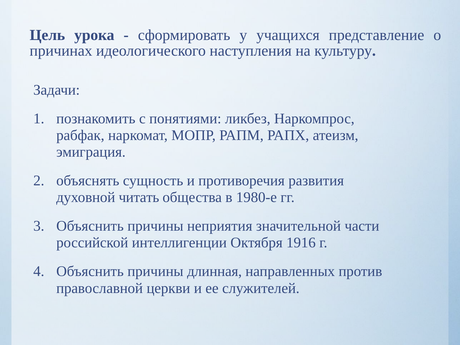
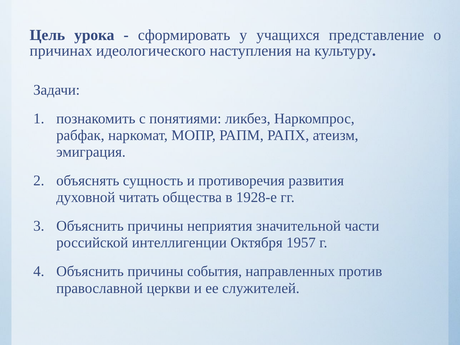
1980-е: 1980-е -> 1928-е (256, 197)
1916: 1916 -> 1957 (301, 243)
длинная: длинная -> события (215, 271)
